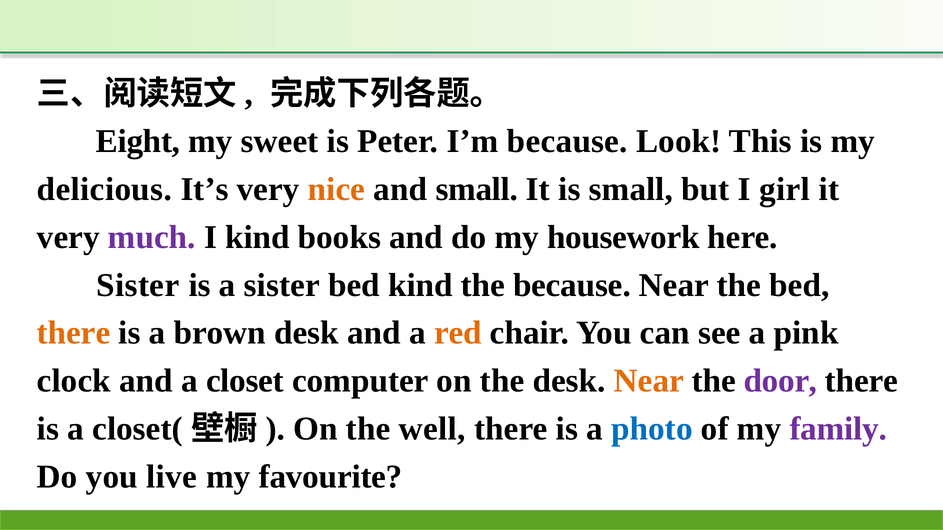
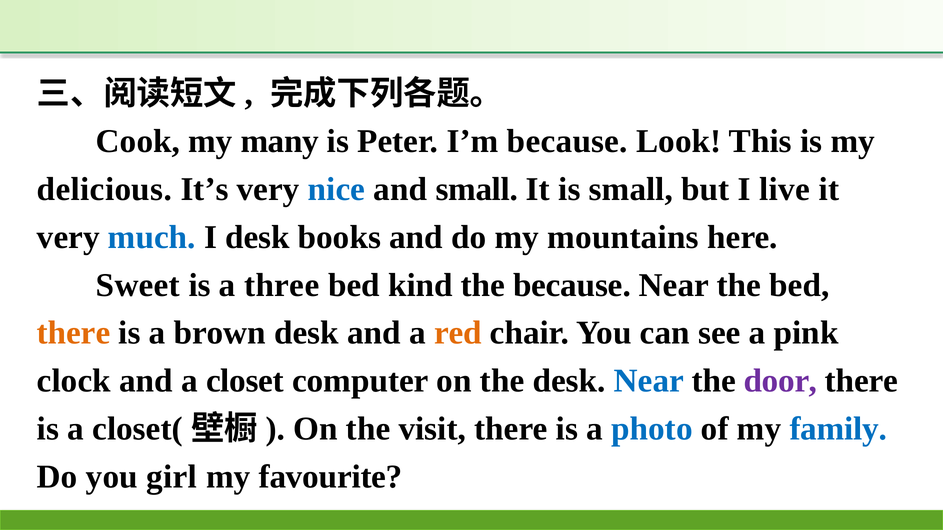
Eight: Eight -> Cook (138, 142)
sweet: sweet -> many (280, 142)
nice colour: orange -> blue (337, 189)
girl: girl -> live (785, 189)
much colour: purple -> blue (152, 237)
I kind: kind -> desk (257, 237)
housework: housework -> mountains (623, 237)
Sister: Sister -> Sweet (138, 285)
a sister: sister -> three (282, 285)
Near colour: orange -> blue (649, 381)
well: well -> visit (432, 429)
family colour: purple -> blue (838, 429)
live: live -> girl (172, 477)
